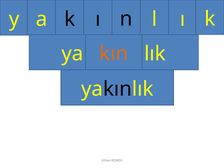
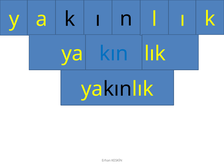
kın colour: orange -> blue (114, 54)
